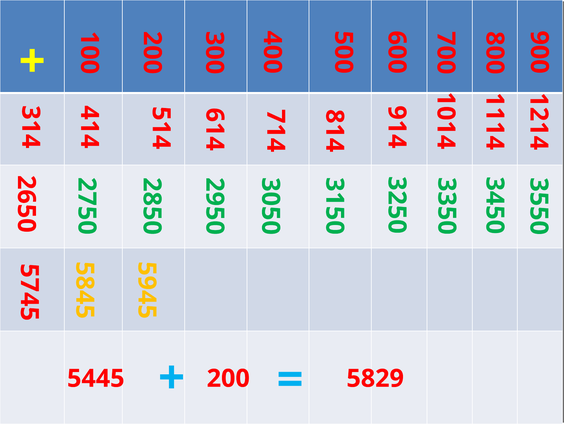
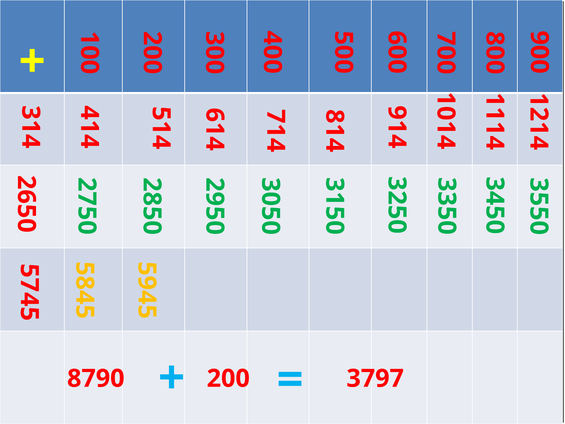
5445: 5445 -> 8790 (96, 378)
5829: 5829 -> 3797 (375, 378)
